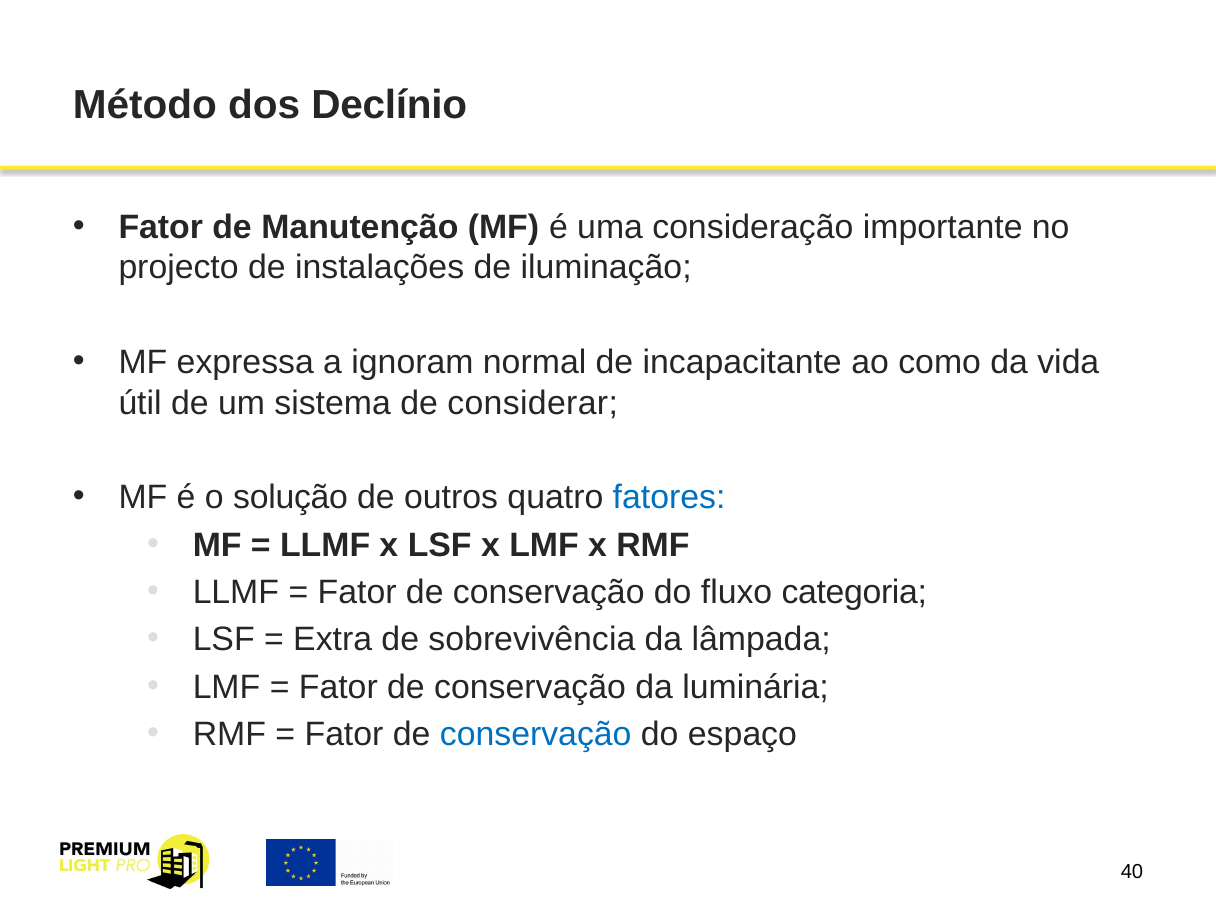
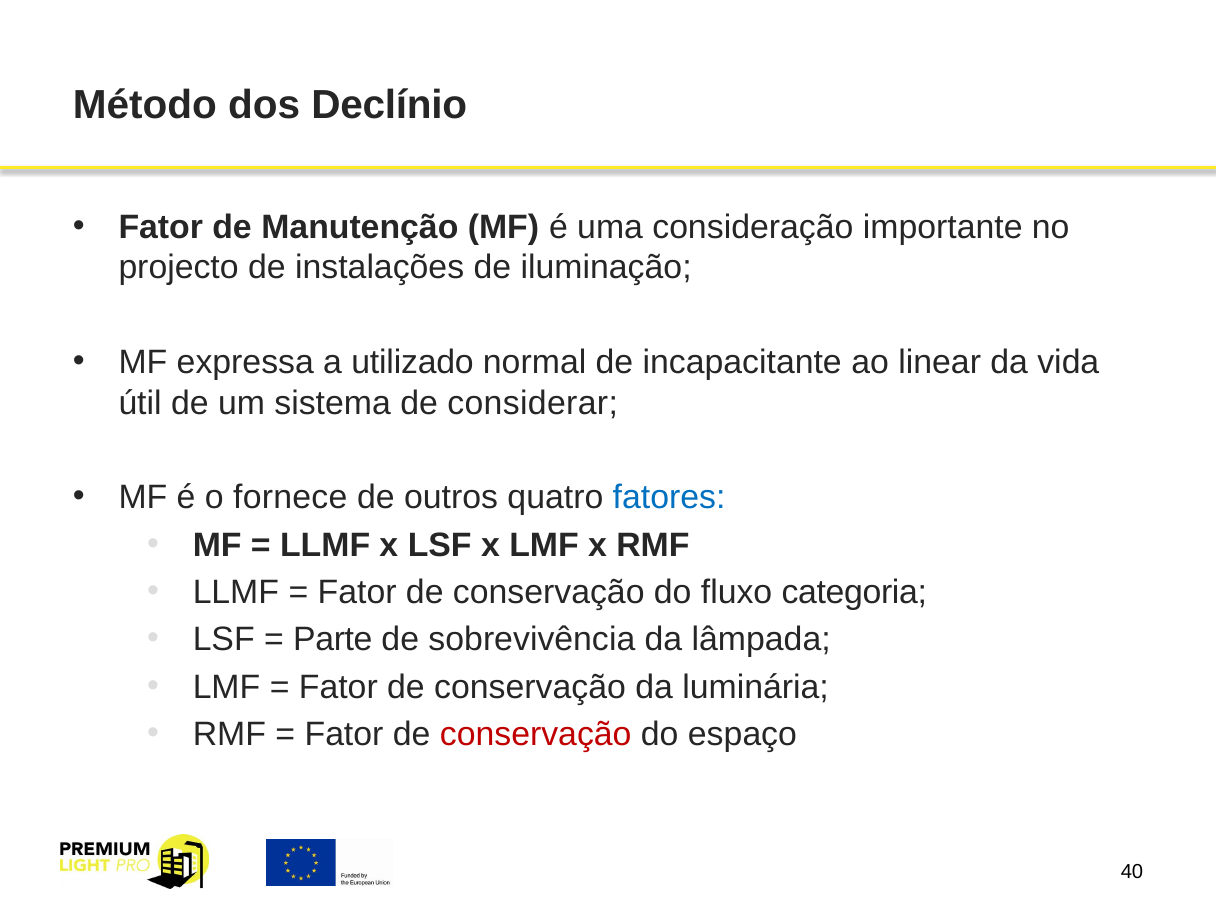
ignoram: ignoram -> utilizado (413, 362)
como: como -> linear (940, 362)
solução: solução -> fornece (290, 498)
Extra: Extra -> Parte (333, 640)
conservação colour: blue -> red (536, 734)
